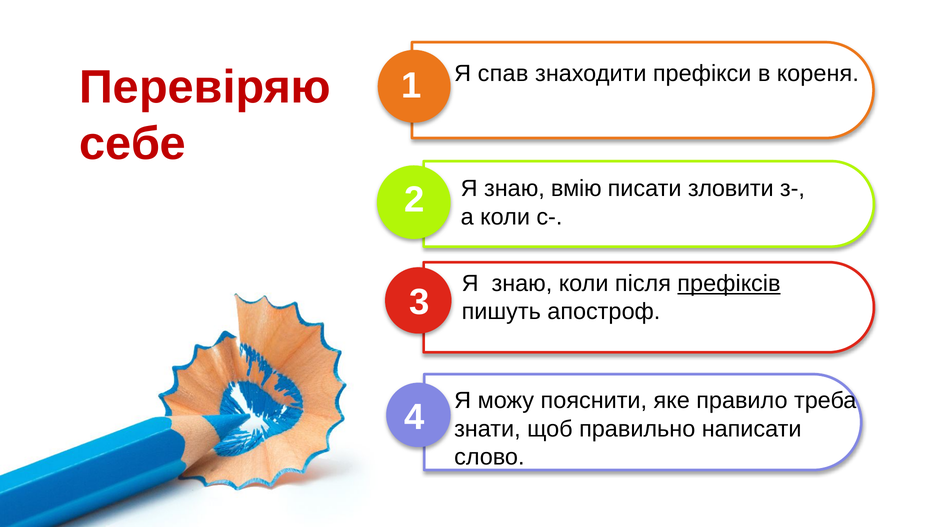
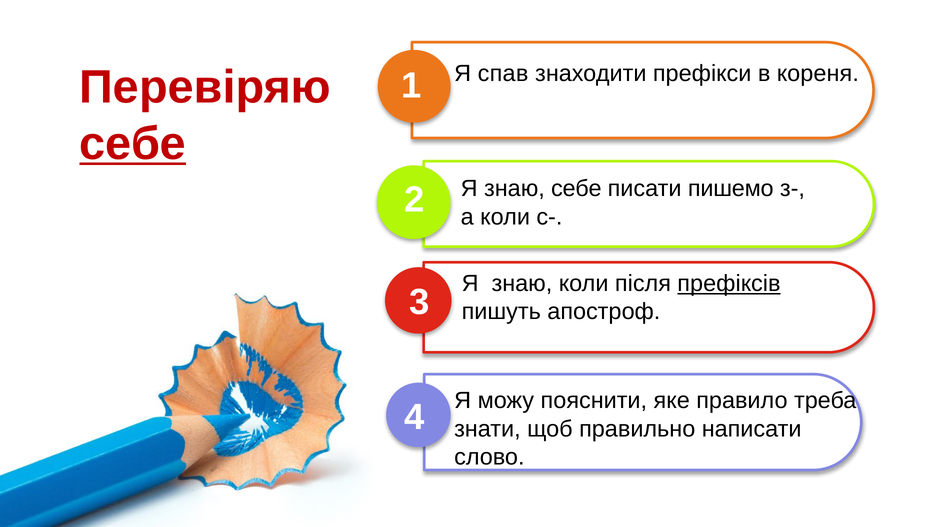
себе underline: none -> present (133, 144)
знаю вмію: вмію -> себе (576, 189)
зловити: зловити -> пишемо (731, 189)
